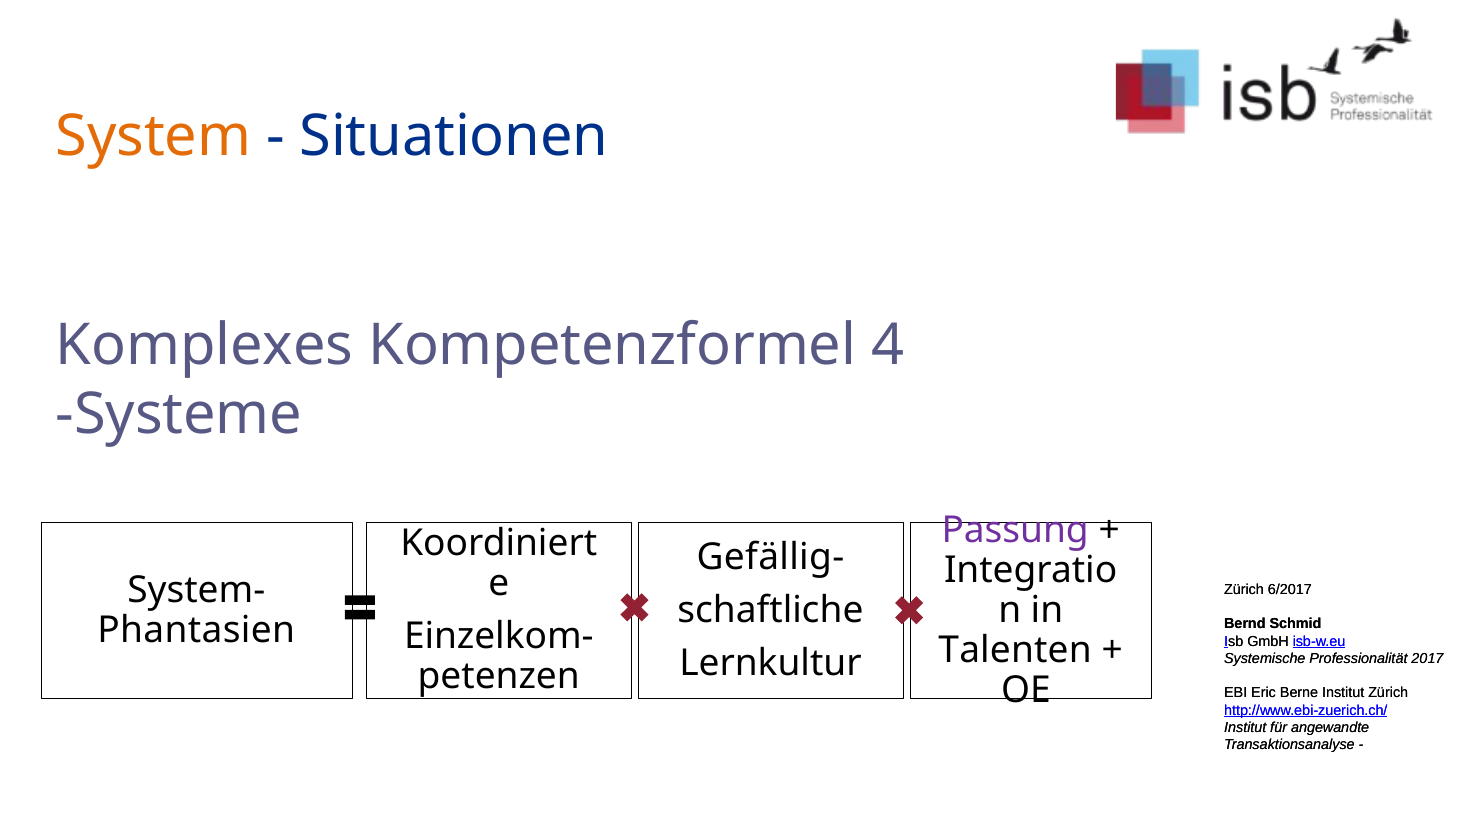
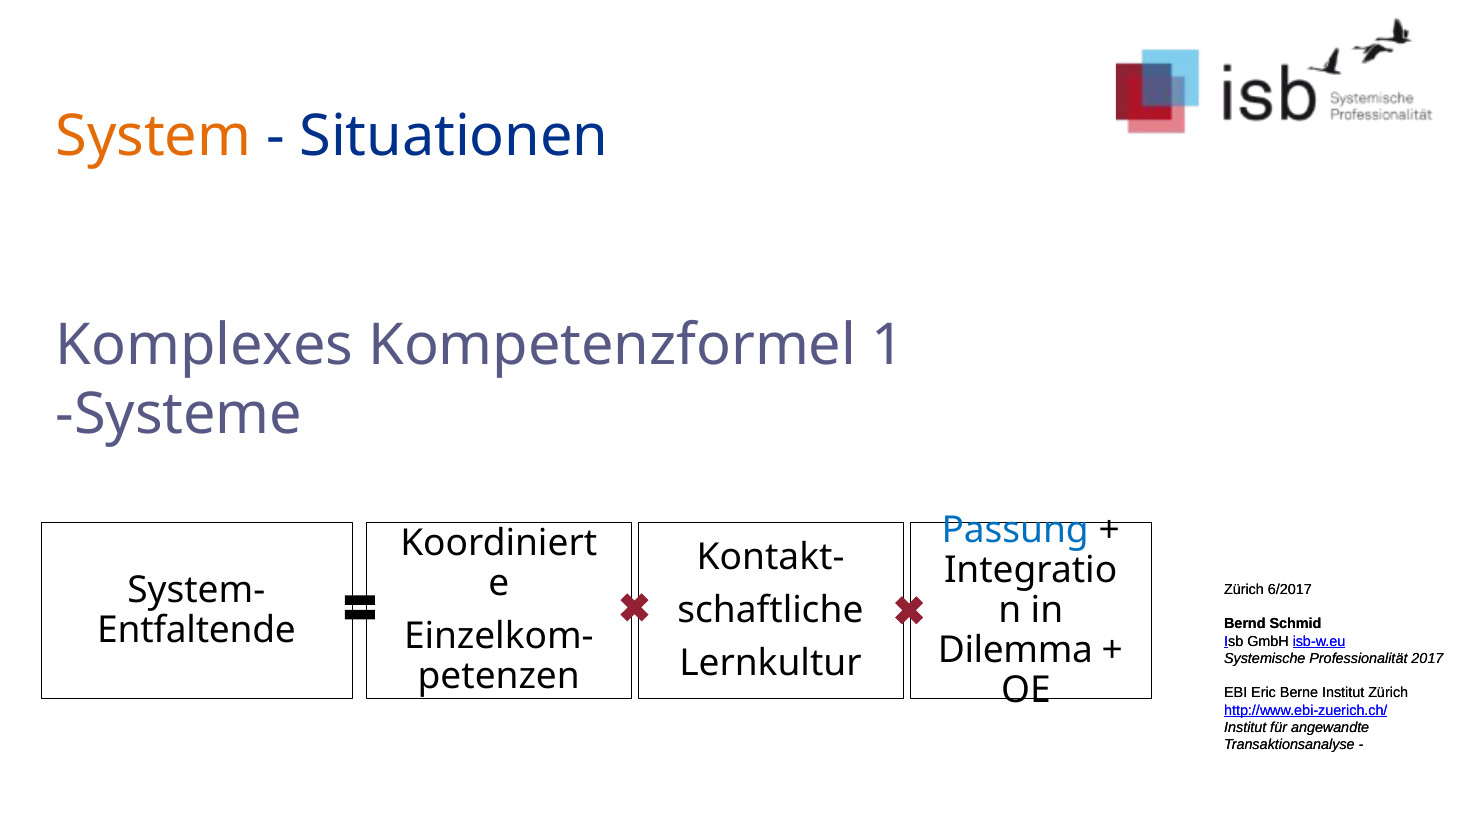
4: 4 -> 1 (888, 345)
Passung colour: purple -> blue (1015, 530)
Gefällig-: Gefällig- -> Kontakt- (771, 557)
Phantasien: Phantasien -> Entfaltende (197, 630)
Talenten: Talenten -> Dilemma (1015, 650)
